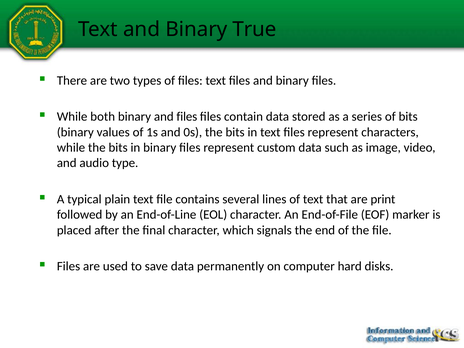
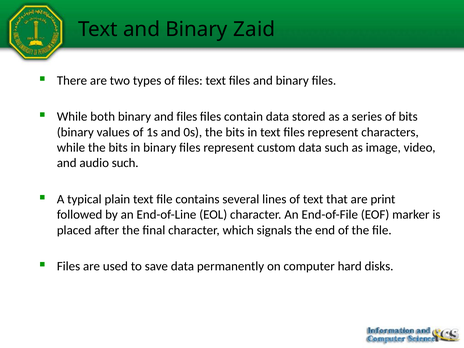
True: True -> Zaid (254, 29)
audio type: type -> such (125, 163)
